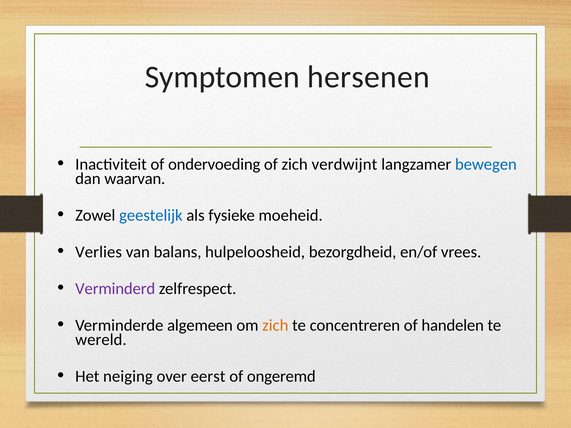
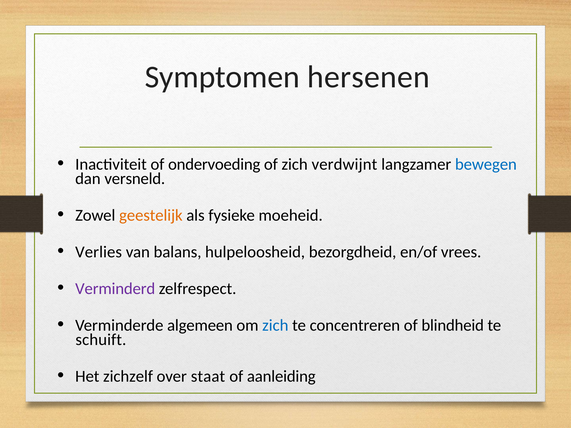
waarvan: waarvan -> versneld (135, 179)
geestelijk colour: blue -> orange (151, 216)
zich colour: orange -> blue (275, 325)
handelen: handelen -> blindheid (453, 325)
wereld: wereld -> schuift (101, 340)
neiging: neiging -> zichzelf (128, 376)
eerst: eerst -> staat (208, 376)
ongeremd: ongeremd -> aanleiding (281, 376)
